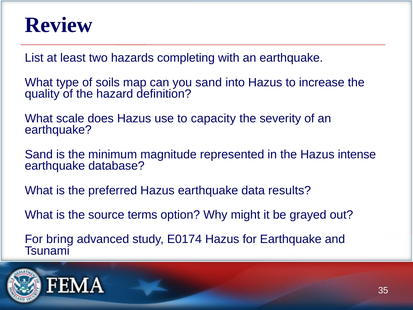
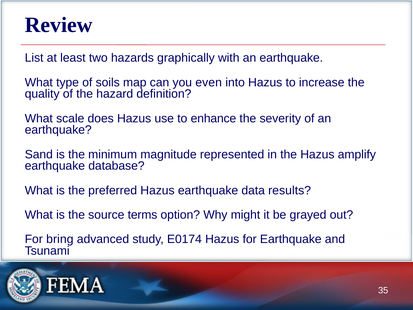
completing: completing -> graphically (186, 58)
you sand: sand -> even (209, 82)
capacity: capacity -> enhance (213, 118)
intense: intense -> amplify (357, 154)
